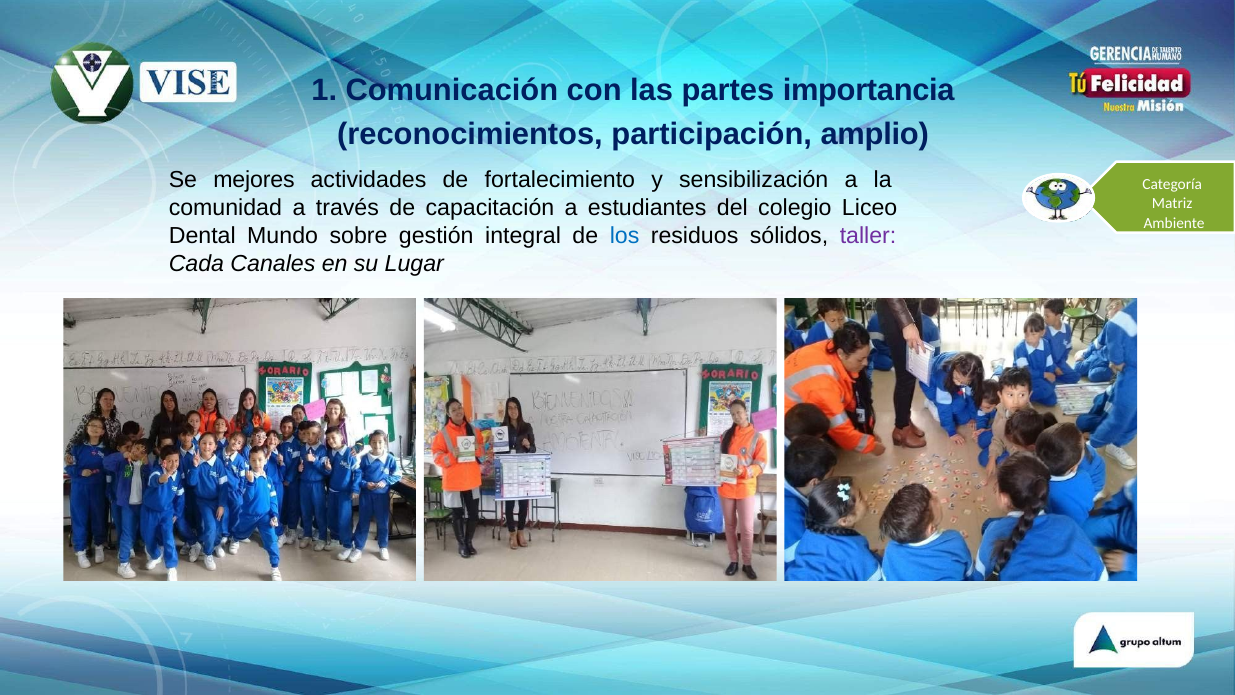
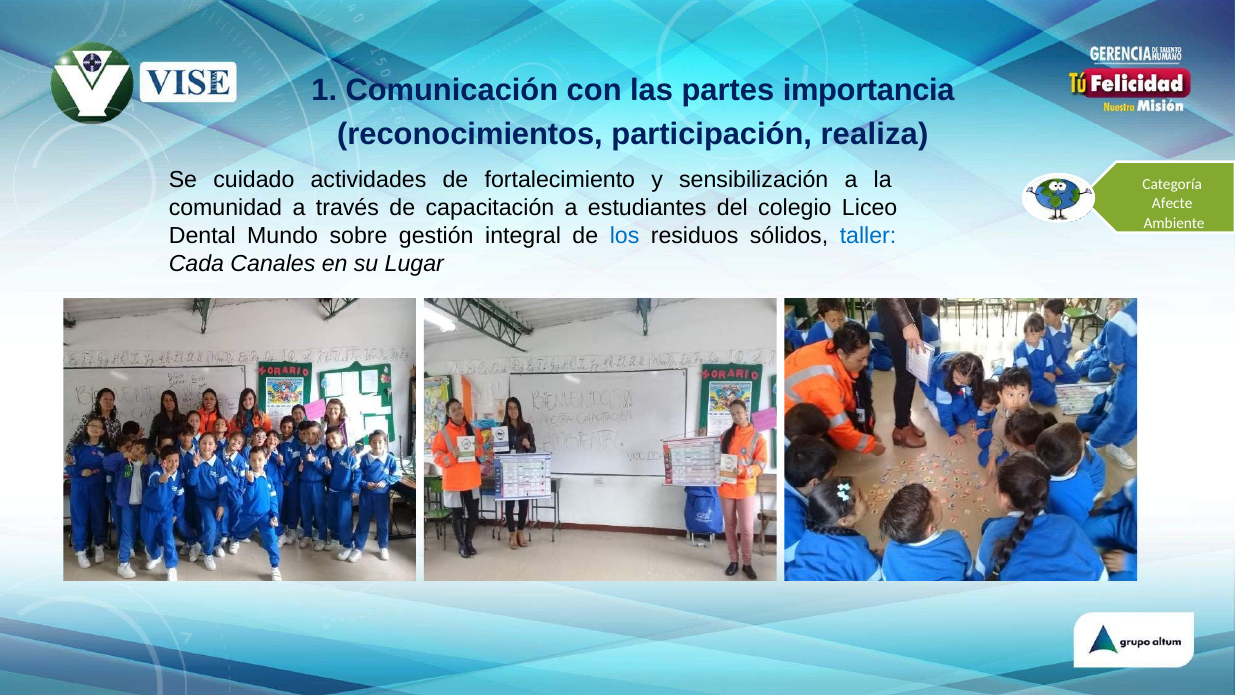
amplio: amplio -> realiza (874, 134)
mejores: mejores -> cuidado (254, 180)
Matriz: Matriz -> Afecte (1172, 204)
taller colour: purple -> blue (868, 236)
